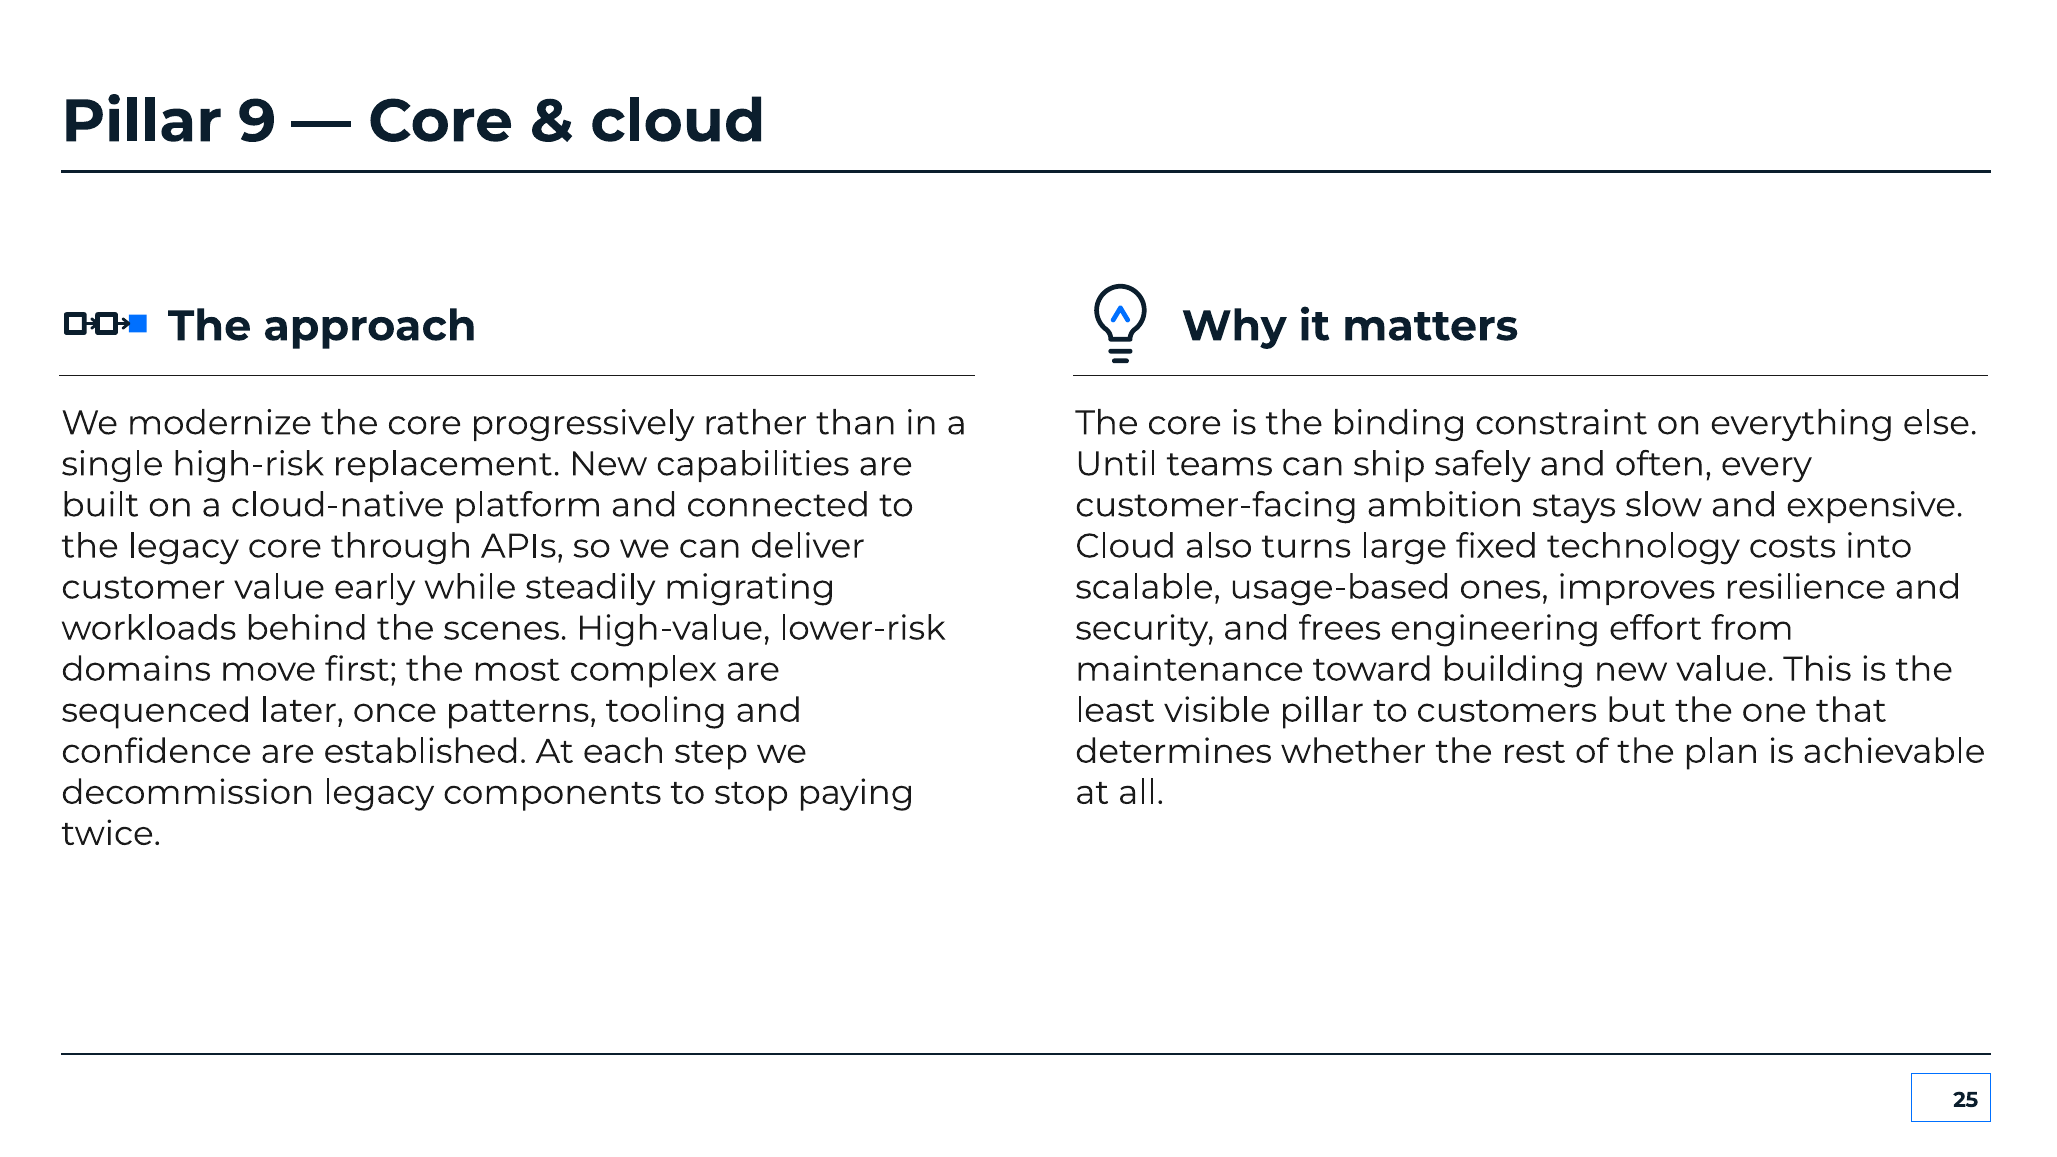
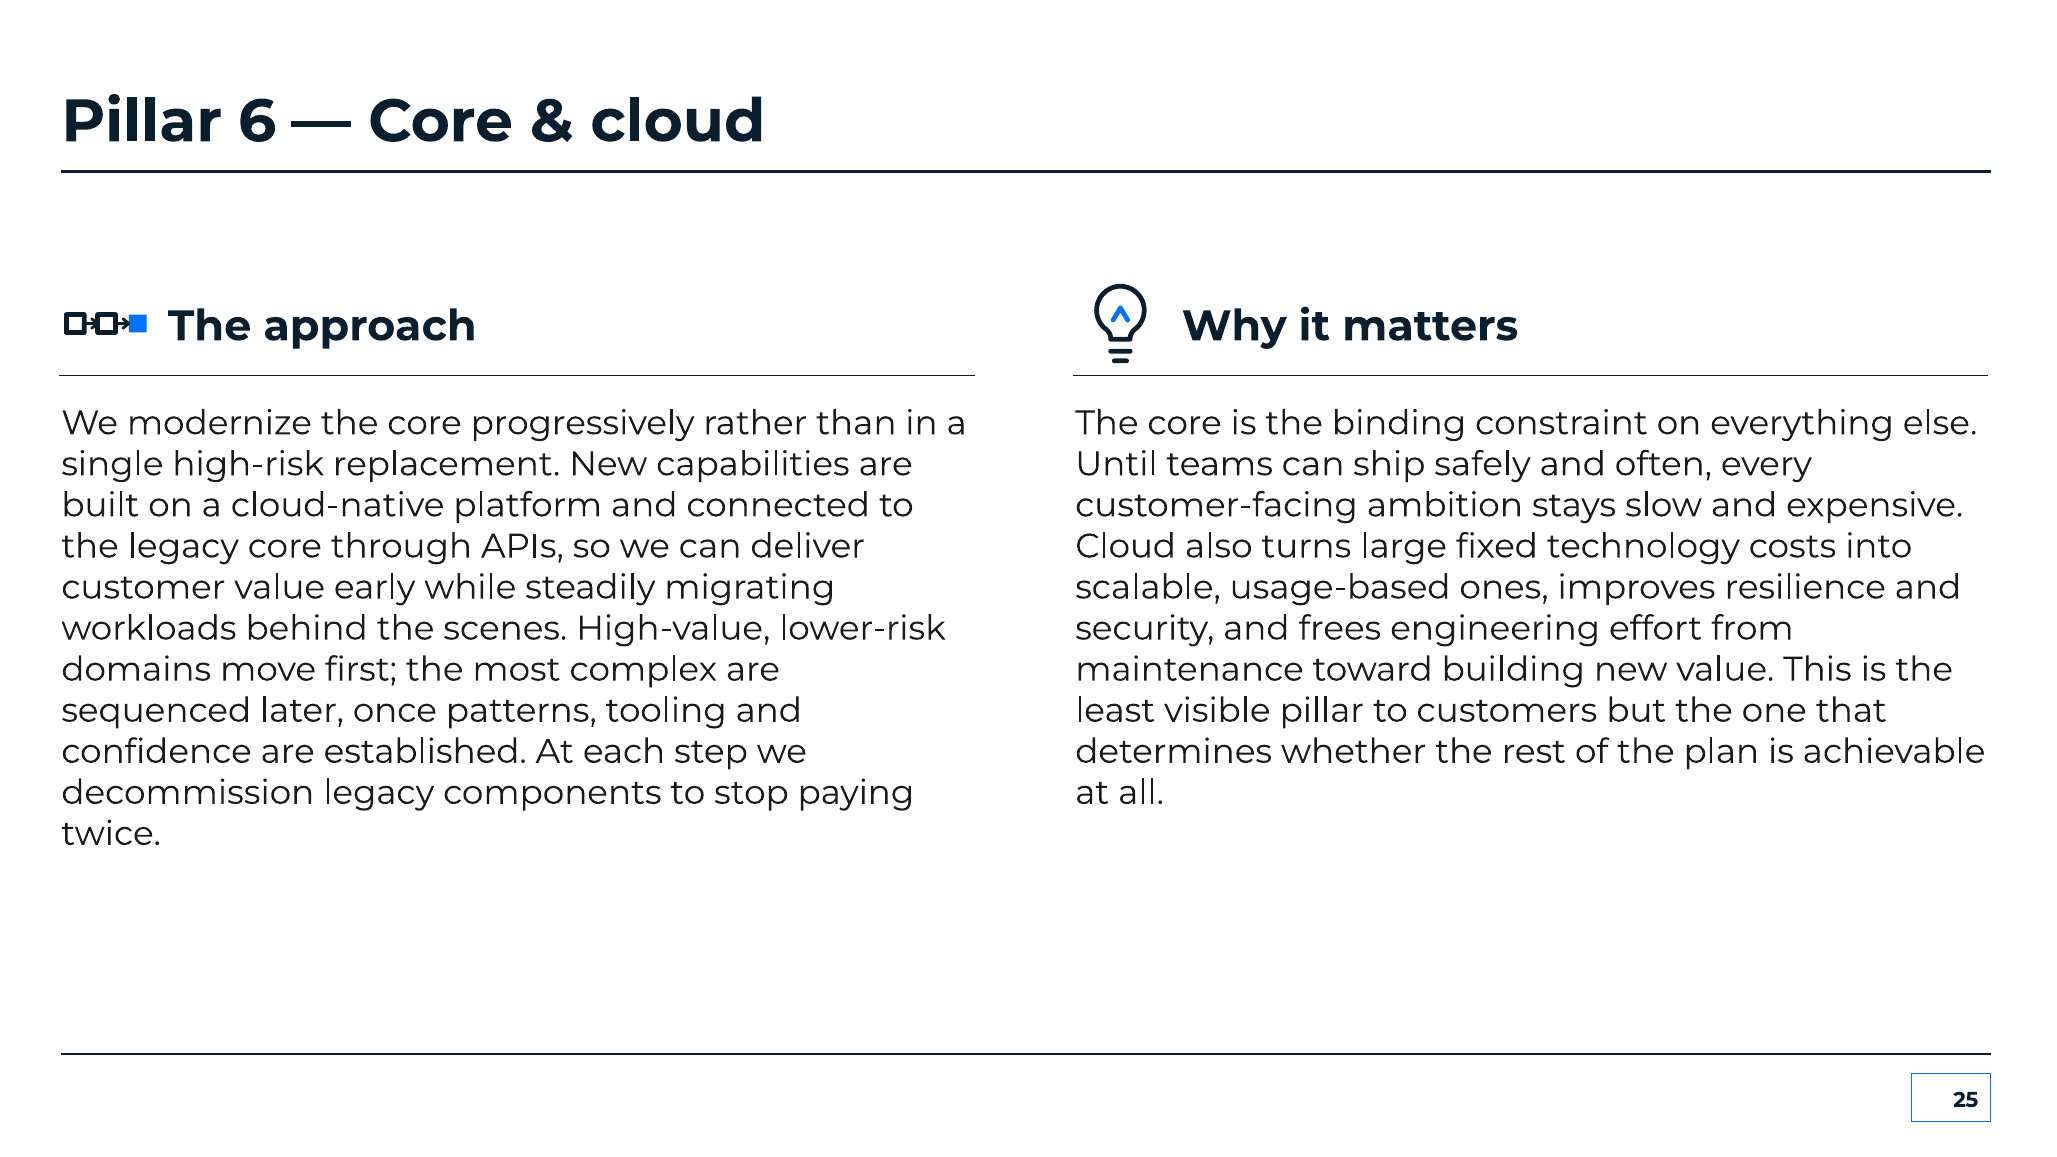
9: 9 -> 6 (257, 121)
